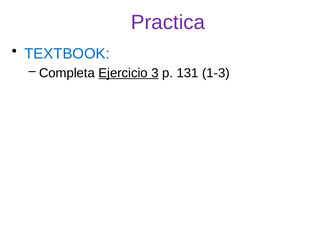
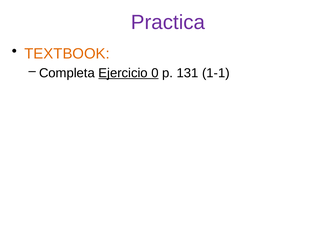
TEXTBOOK colour: blue -> orange (67, 54)
3: 3 -> 0 (155, 73)
1-3: 1-3 -> 1-1 (216, 73)
